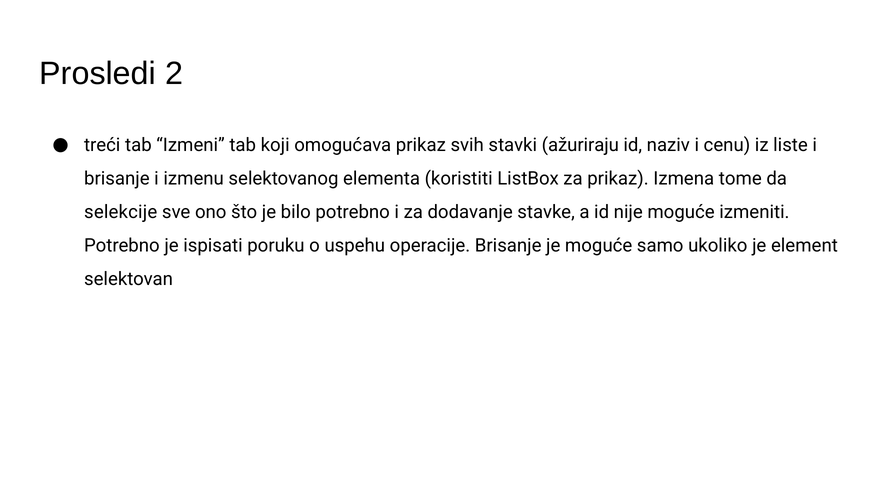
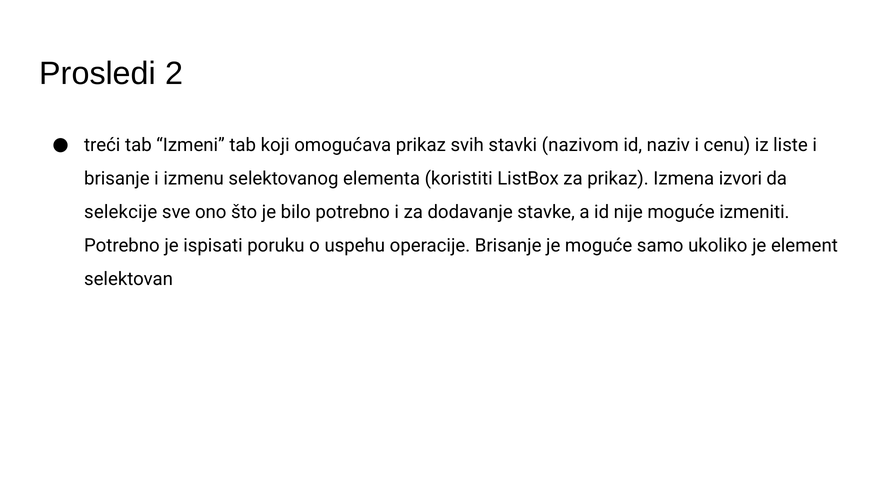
ažuriraju: ažuriraju -> nazivom (580, 145)
tome: tome -> izvori (740, 179)
